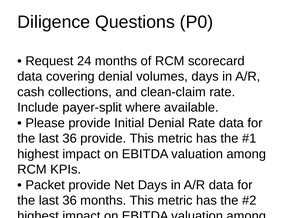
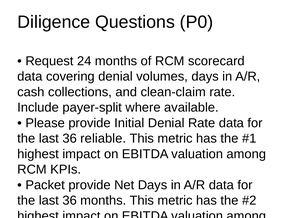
36 provide: provide -> reliable (103, 138)
